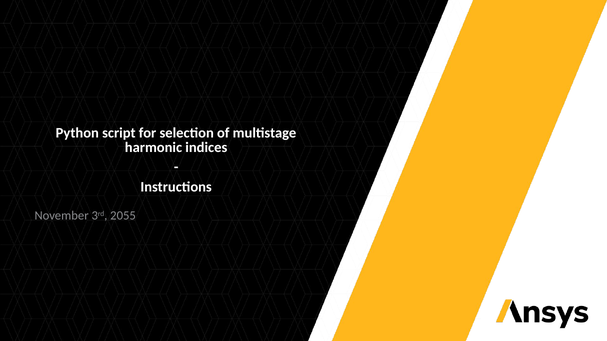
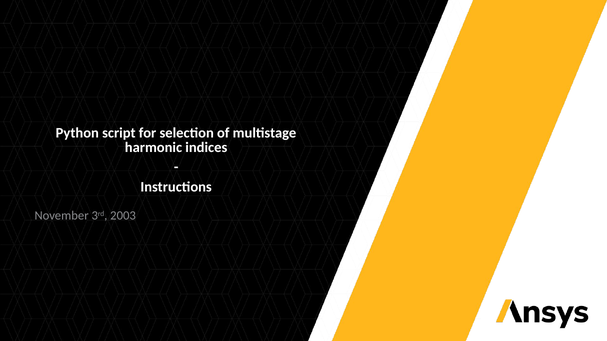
2055: 2055 -> 2003 (123, 216)
